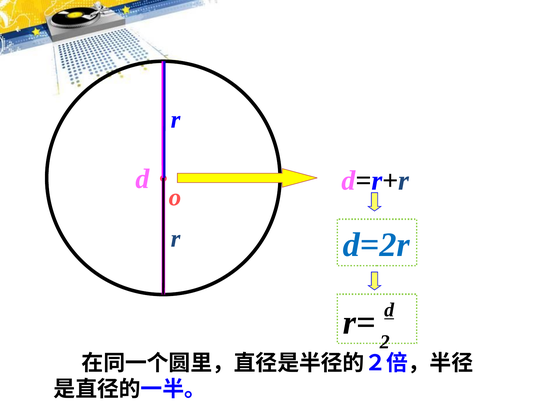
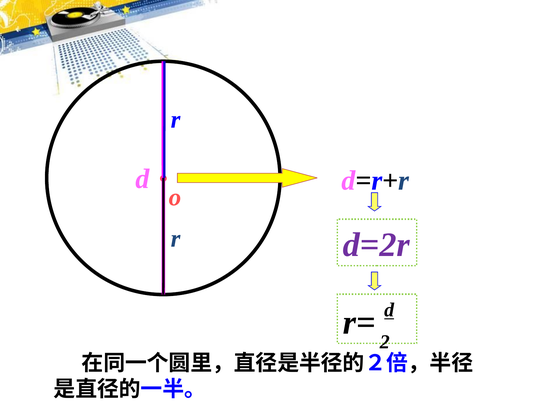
d=2r colour: blue -> purple (376, 245)
